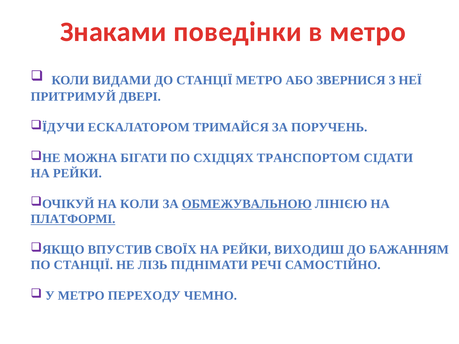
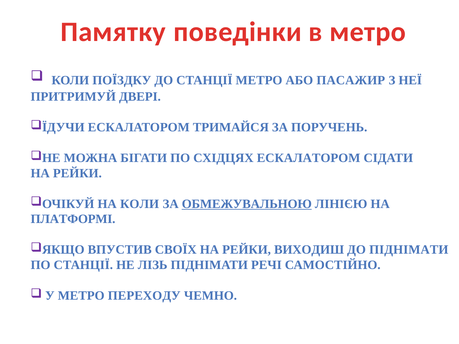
Знаками: Знаками -> Памятку (113, 32)
ВИДАМИ: ВИДАМИ -> ПОЇЗДКУ (122, 80)
ЗВЕРНИСЯ: ЗВЕРНИСЯ -> ПАСАЖИР (351, 80)
СХІДЦЯХ ТРАНСПОРТОМ: ТРАНСПОРТОМ -> ЕСКАЛАТОРОМ (309, 158)
ПЛАТФОРМІ underline: present -> none (73, 219)
ДО БАЖАННЯМ: БАЖАННЯМ -> ПІДНІМАТИ (409, 250)
